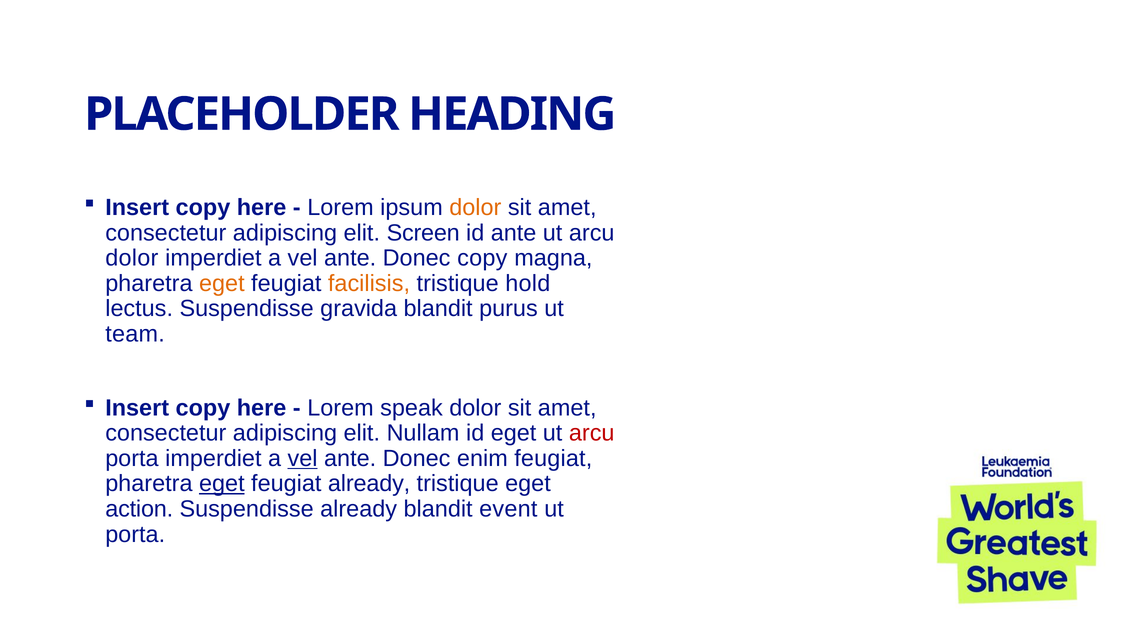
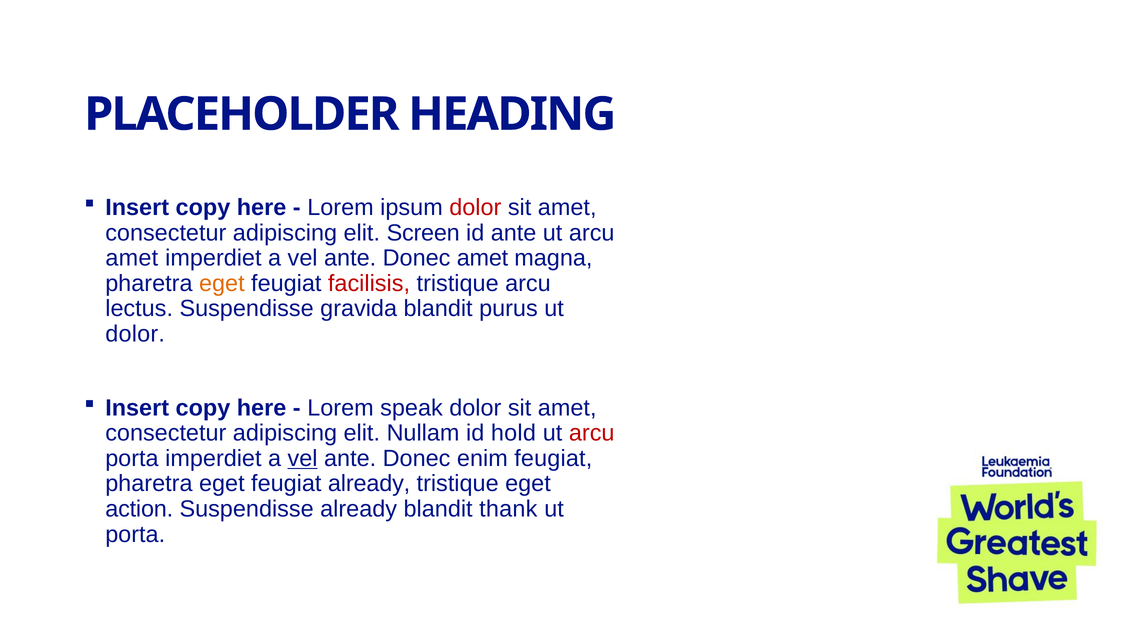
dolor colour: orange -> red (475, 208)
dolor: dolor -> amet (132, 258)
Donec copy: copy -> amet (483, 258)
facilisis colour: orange -> red (369, 283)
tristique hold: hold -> arcu (528, 283)
team: team -> dolor (135, 334)
id eget: eget -> hold (513, 433)
eget underline: present -> none (222, 484)
event: event -> thank (508, 509)
